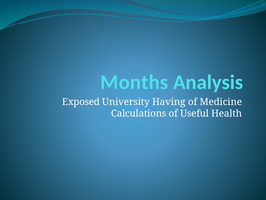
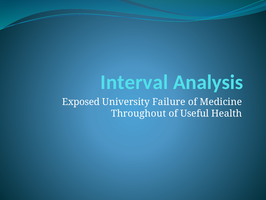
Months: Months -> Interval (134, 82)
Having: Having -> Failure (169, 102)
Calculations: Calculations -> Throughout (139, 113)
